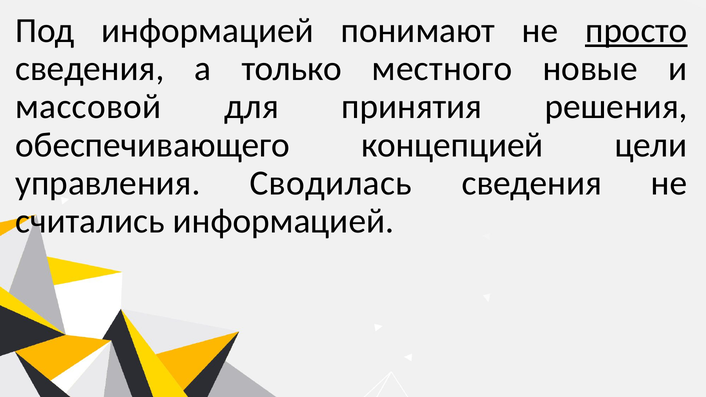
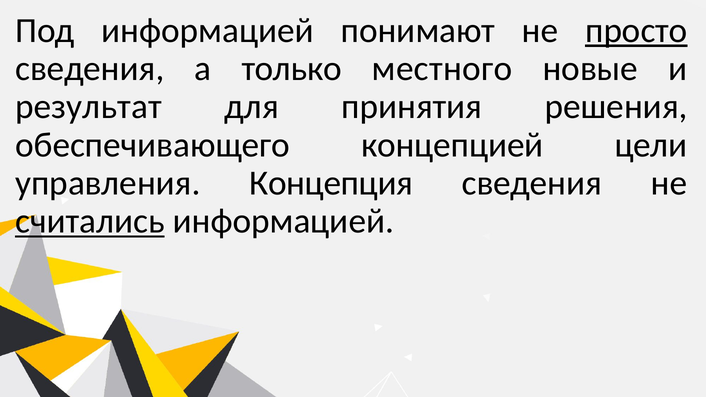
массовой: массовой -> результат (88, 107)
Сводилась: Сводилась -> Концепция (331, 183)
считались underline: none -> present (90, 221)
